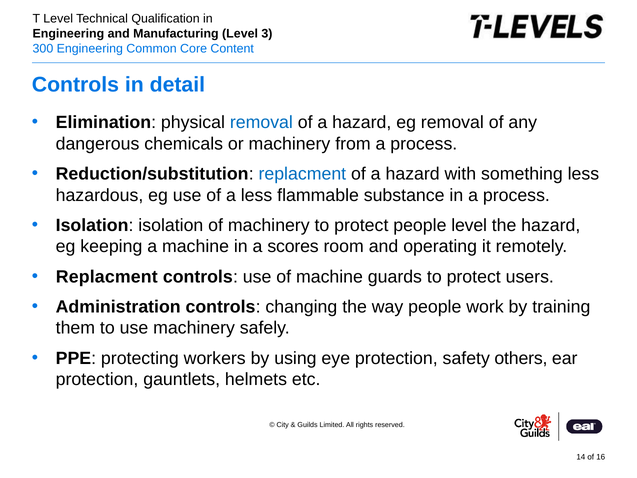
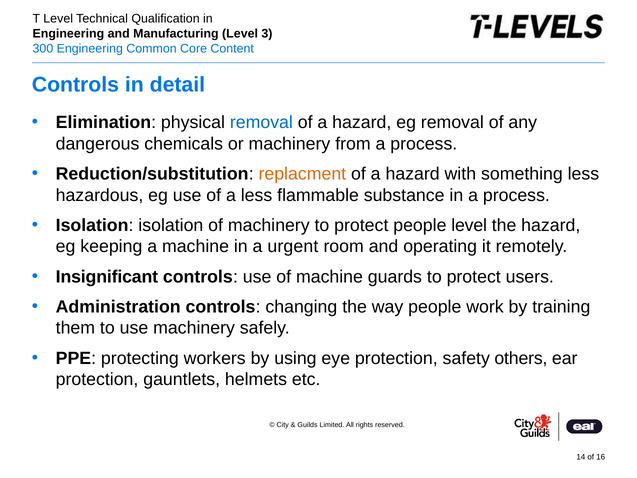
replacment colour: blue -> orange (302, 174)
scores: scores -> urgent (293, 246)
Replacment: Replacment -> Insignificant (107, 277)
